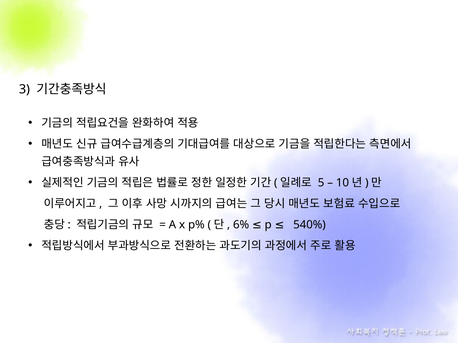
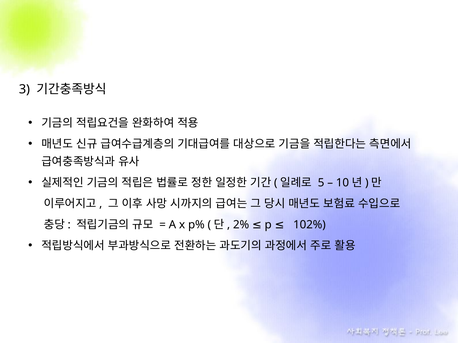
6%: 6% -> 2% (241, 225)
540%: 540% -> 102% (309, 225)
